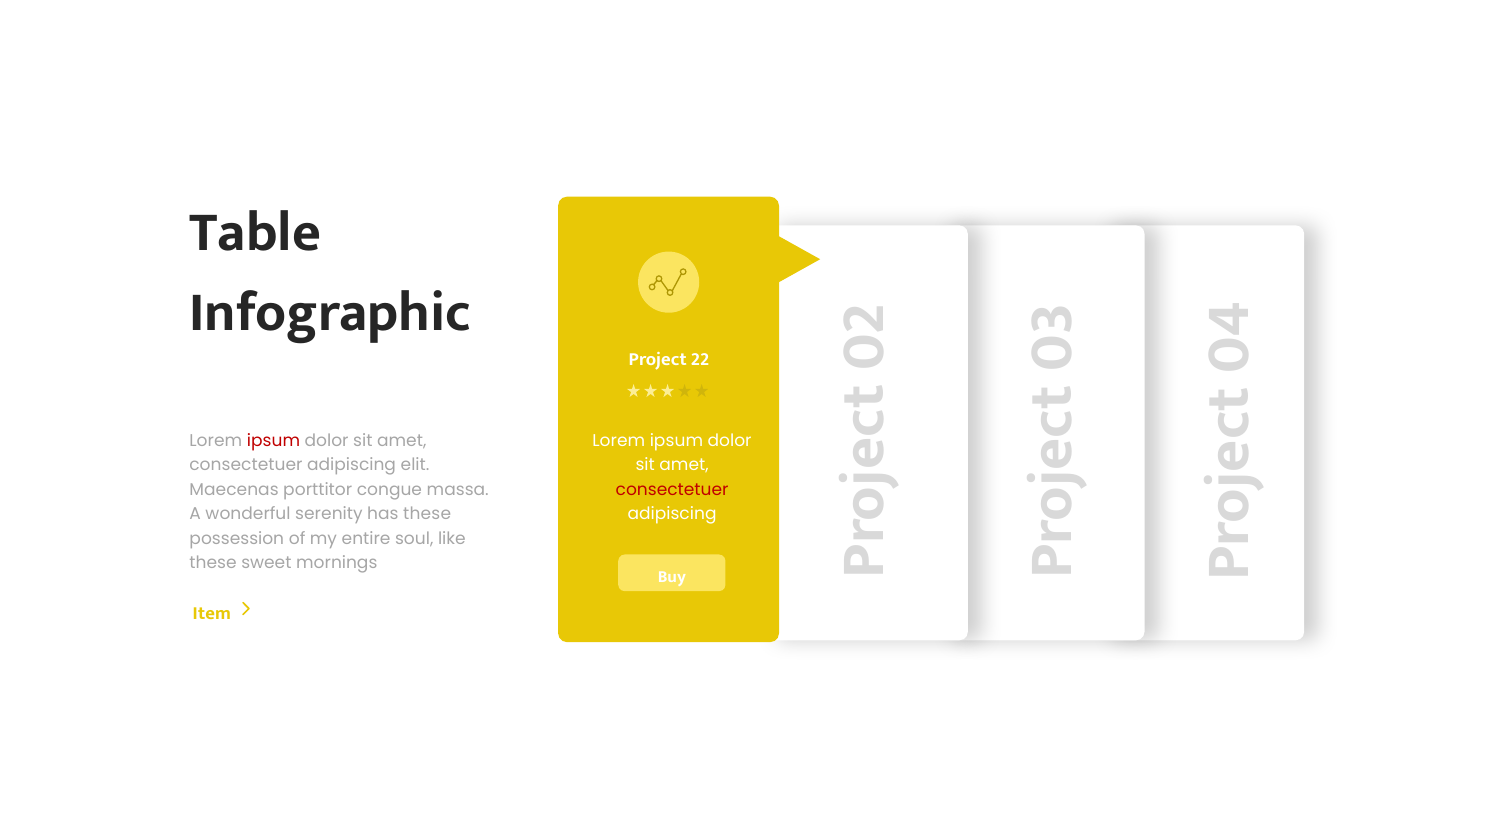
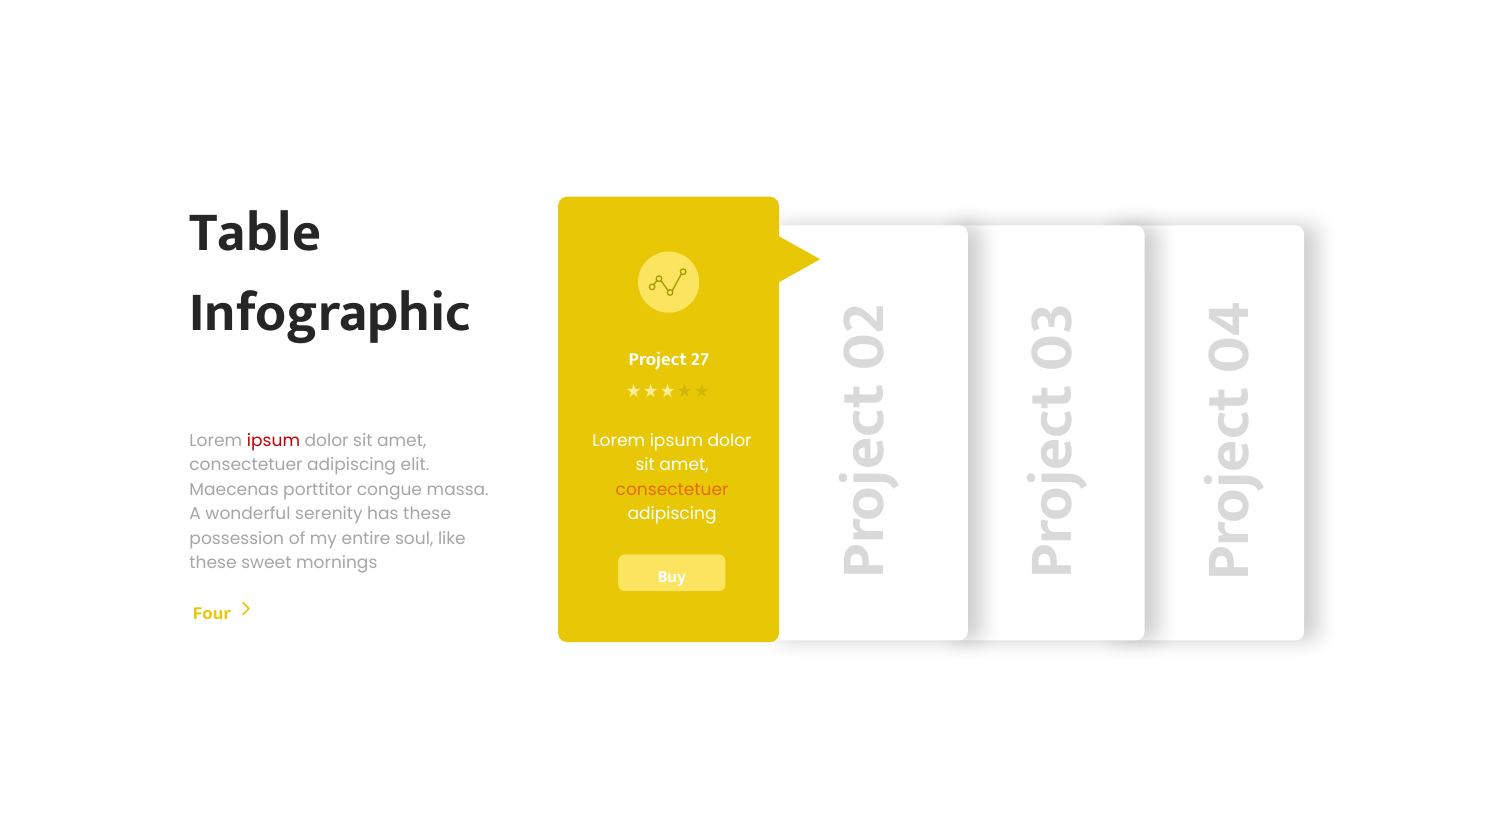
22: 22 -> 27 (700, 359)
consectetuer colour: red -> orange (672, 490)
Item: Item -> Four (212, 613)
